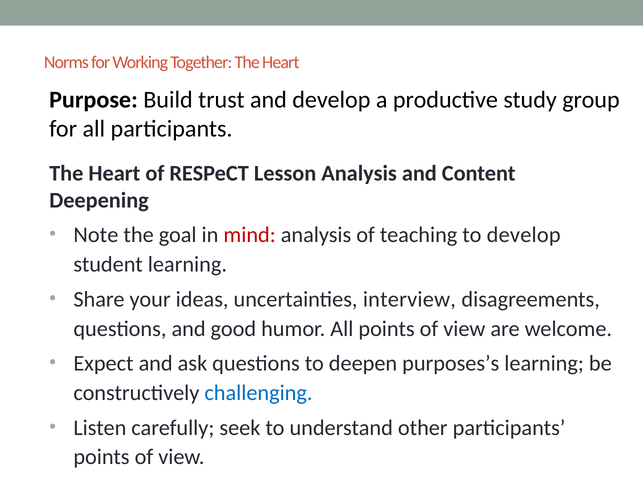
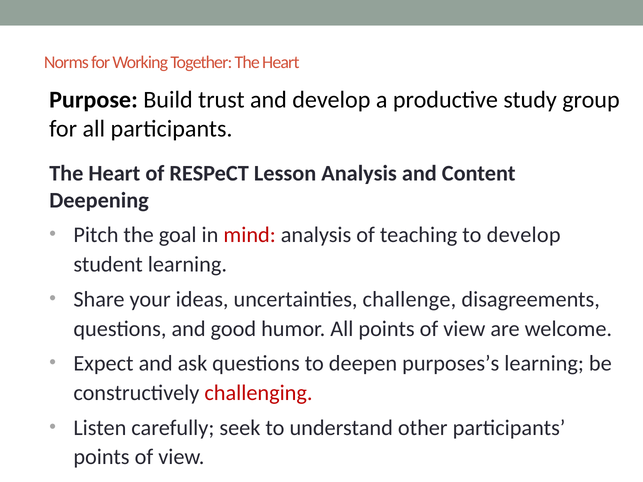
Note: Note -> Pitch (96, 235)
interview: interview -> challenge (409, 299)
challenging colour: blue -> red (258, 393)
